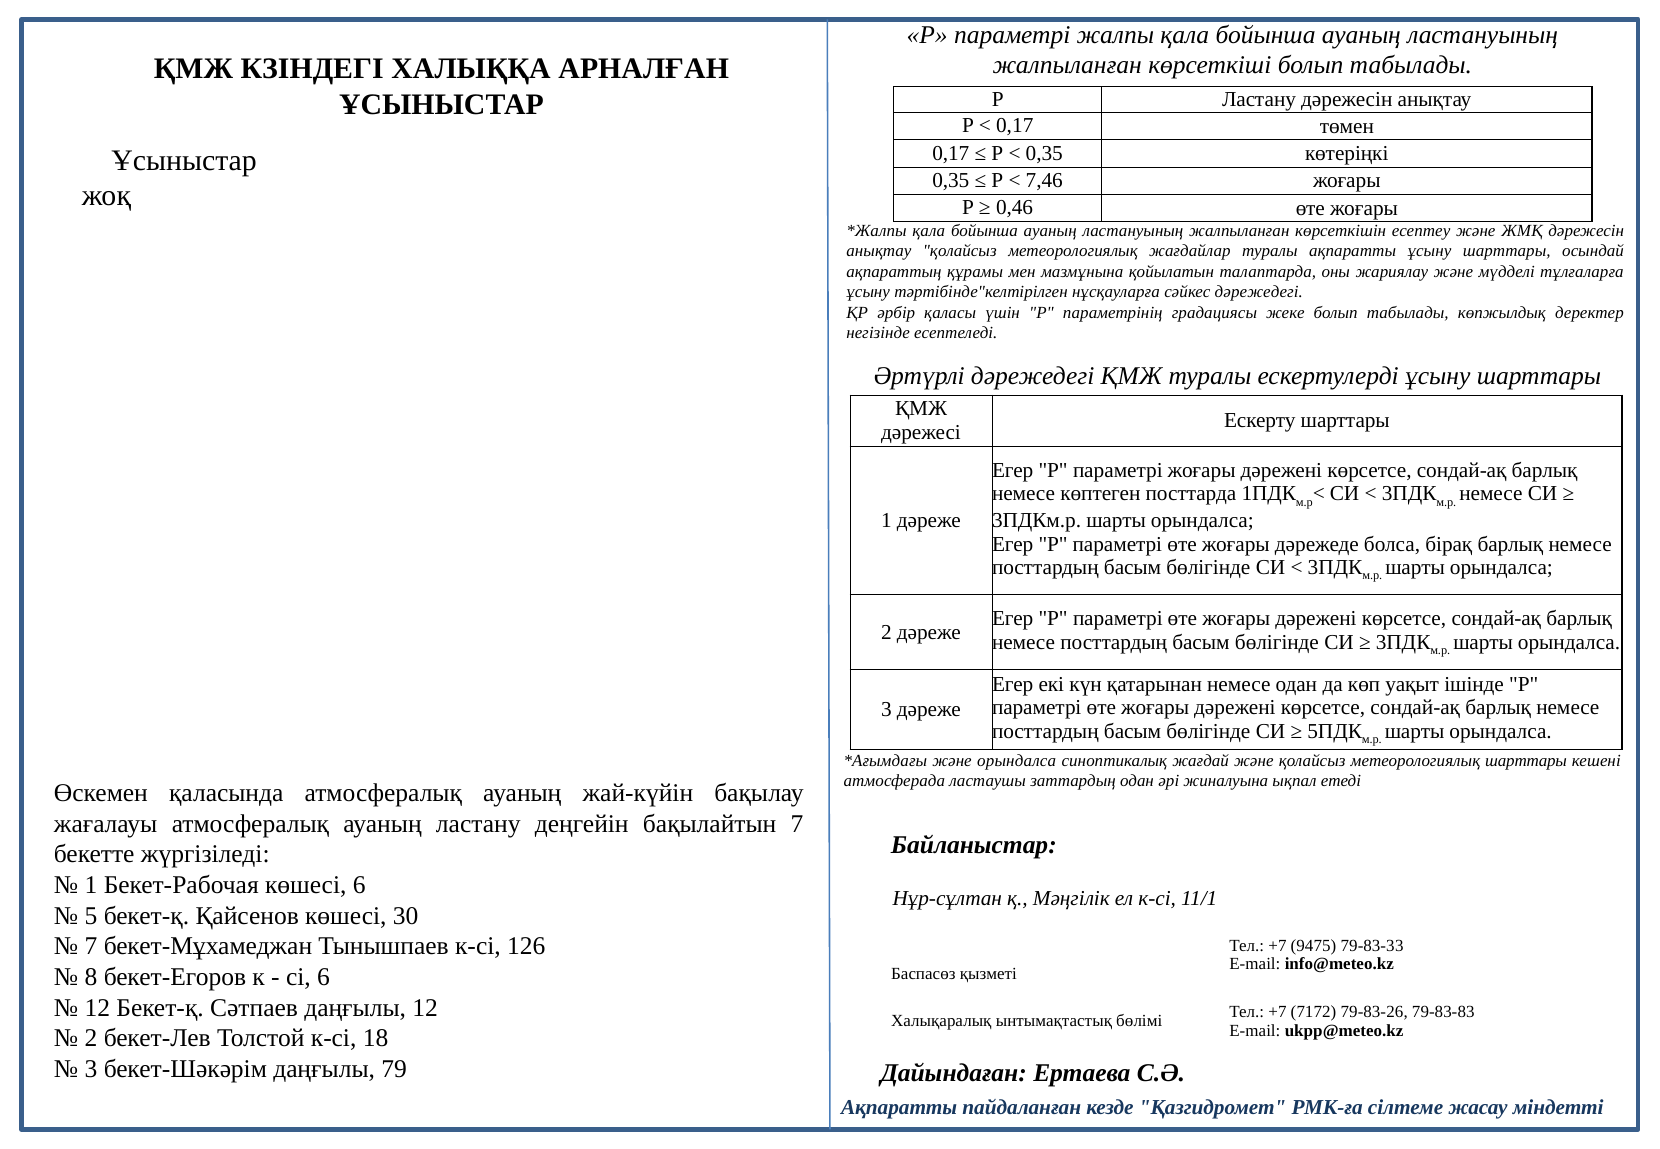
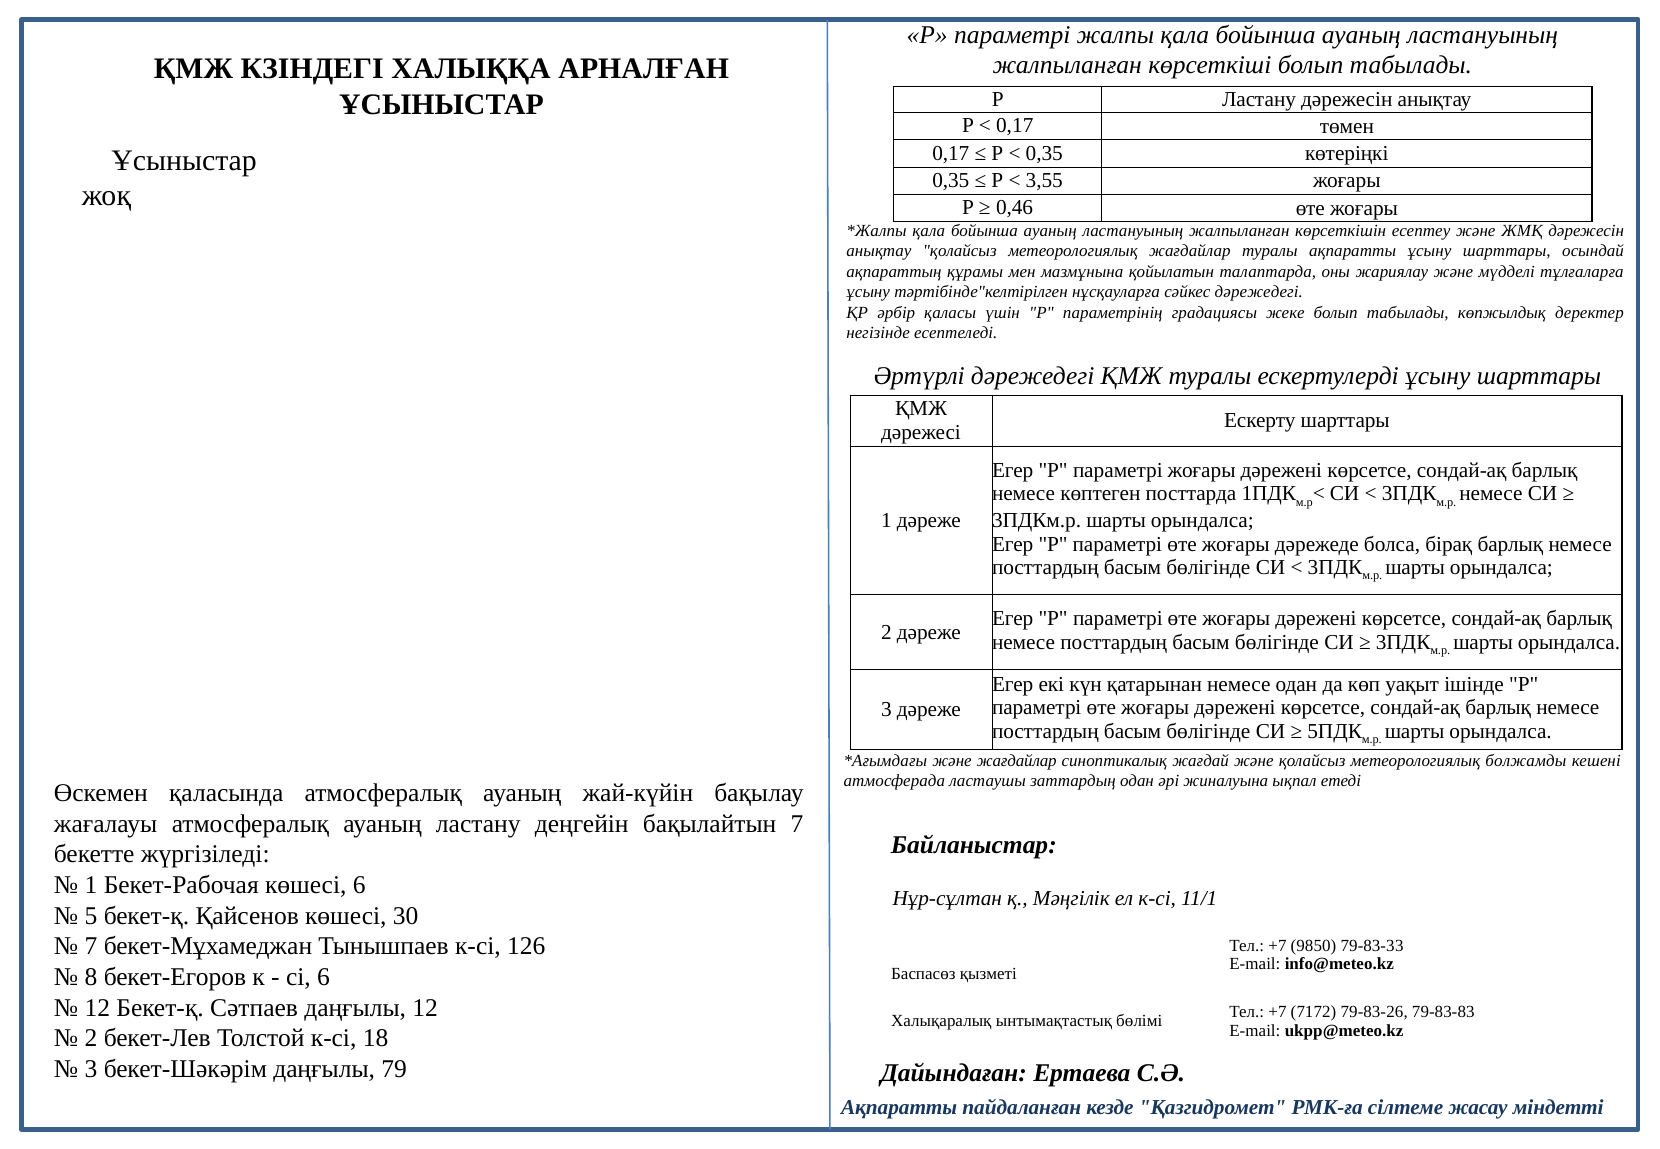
7,46: 7,46 -> 3,55 (1044, 181)
және орындалса: орындалса -> жағдайлар (1017, 761)
метеорологиялық шарттары: шарттары -> болжамды (1526, 761)
9475: 9475 -> 9850 (1314, 946)
